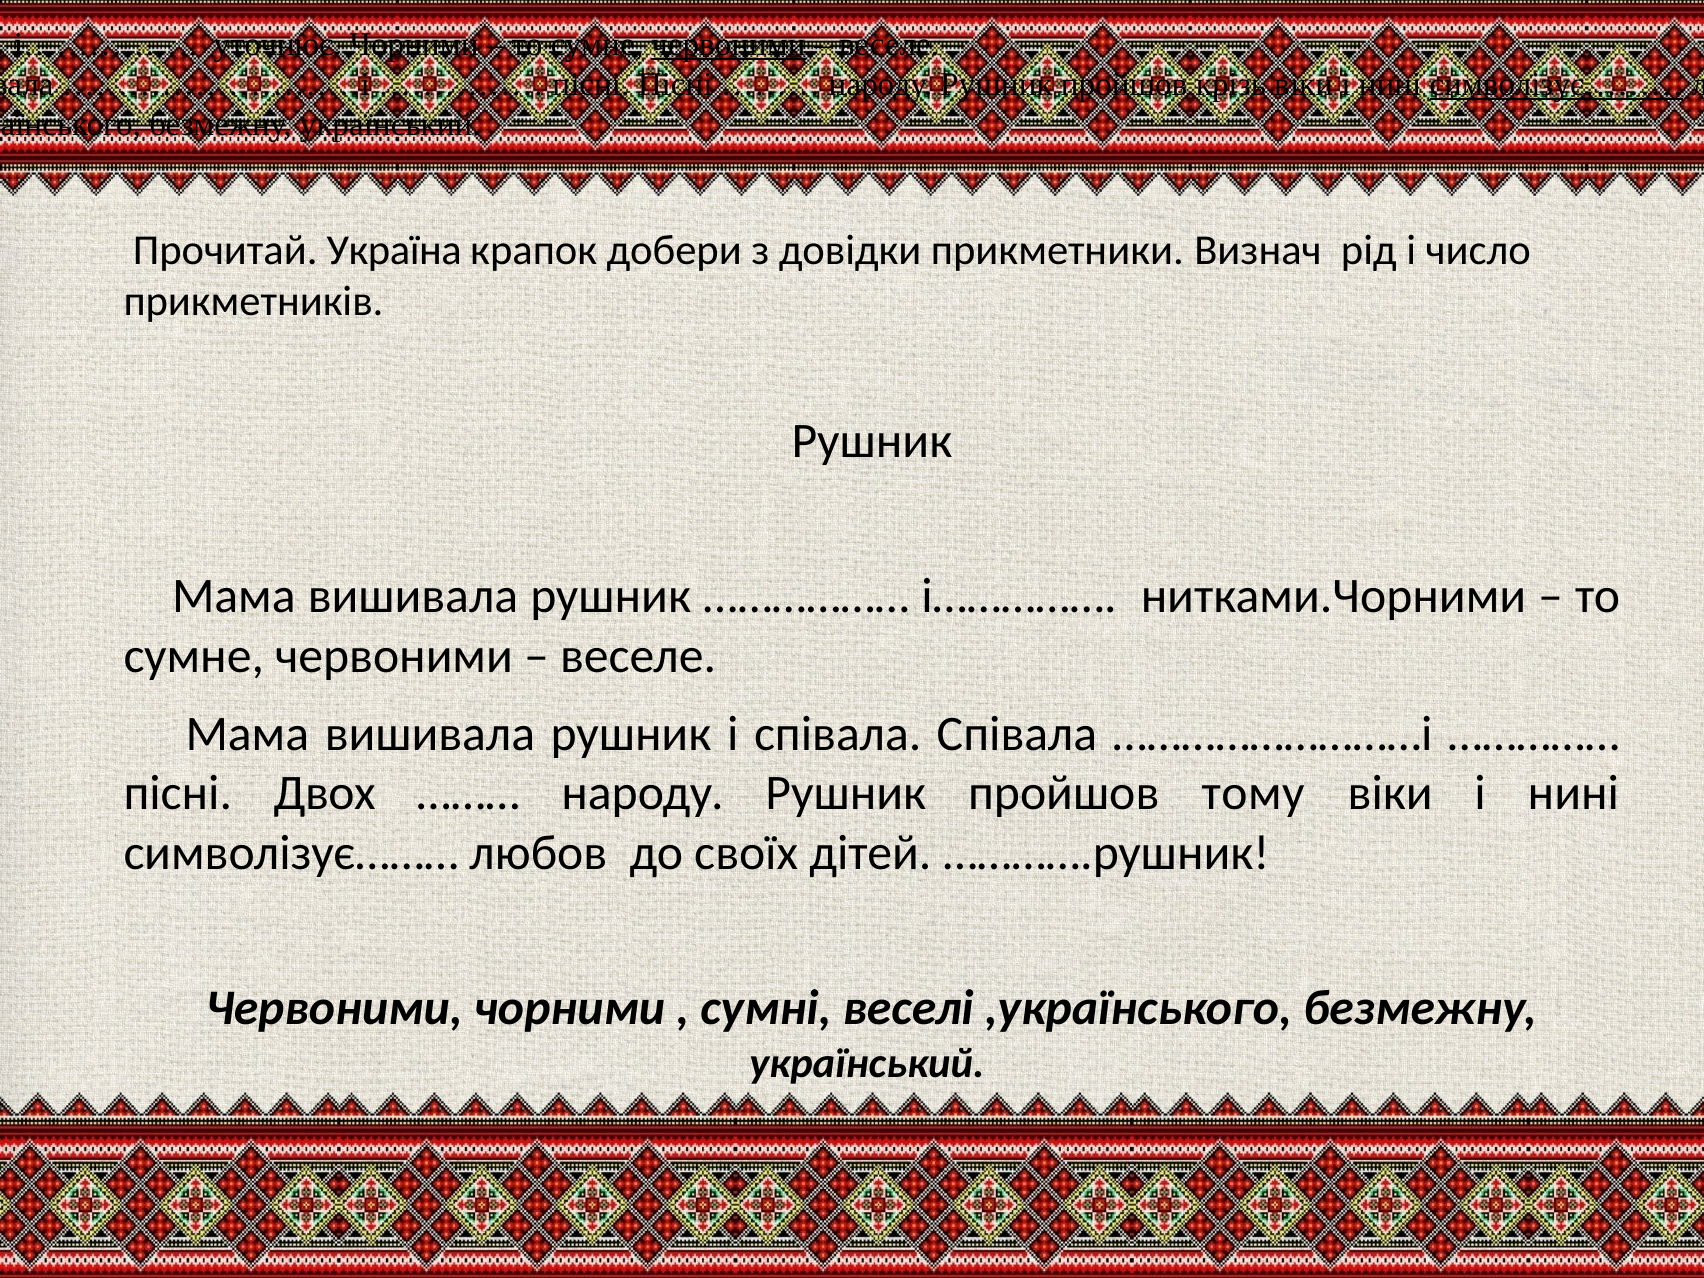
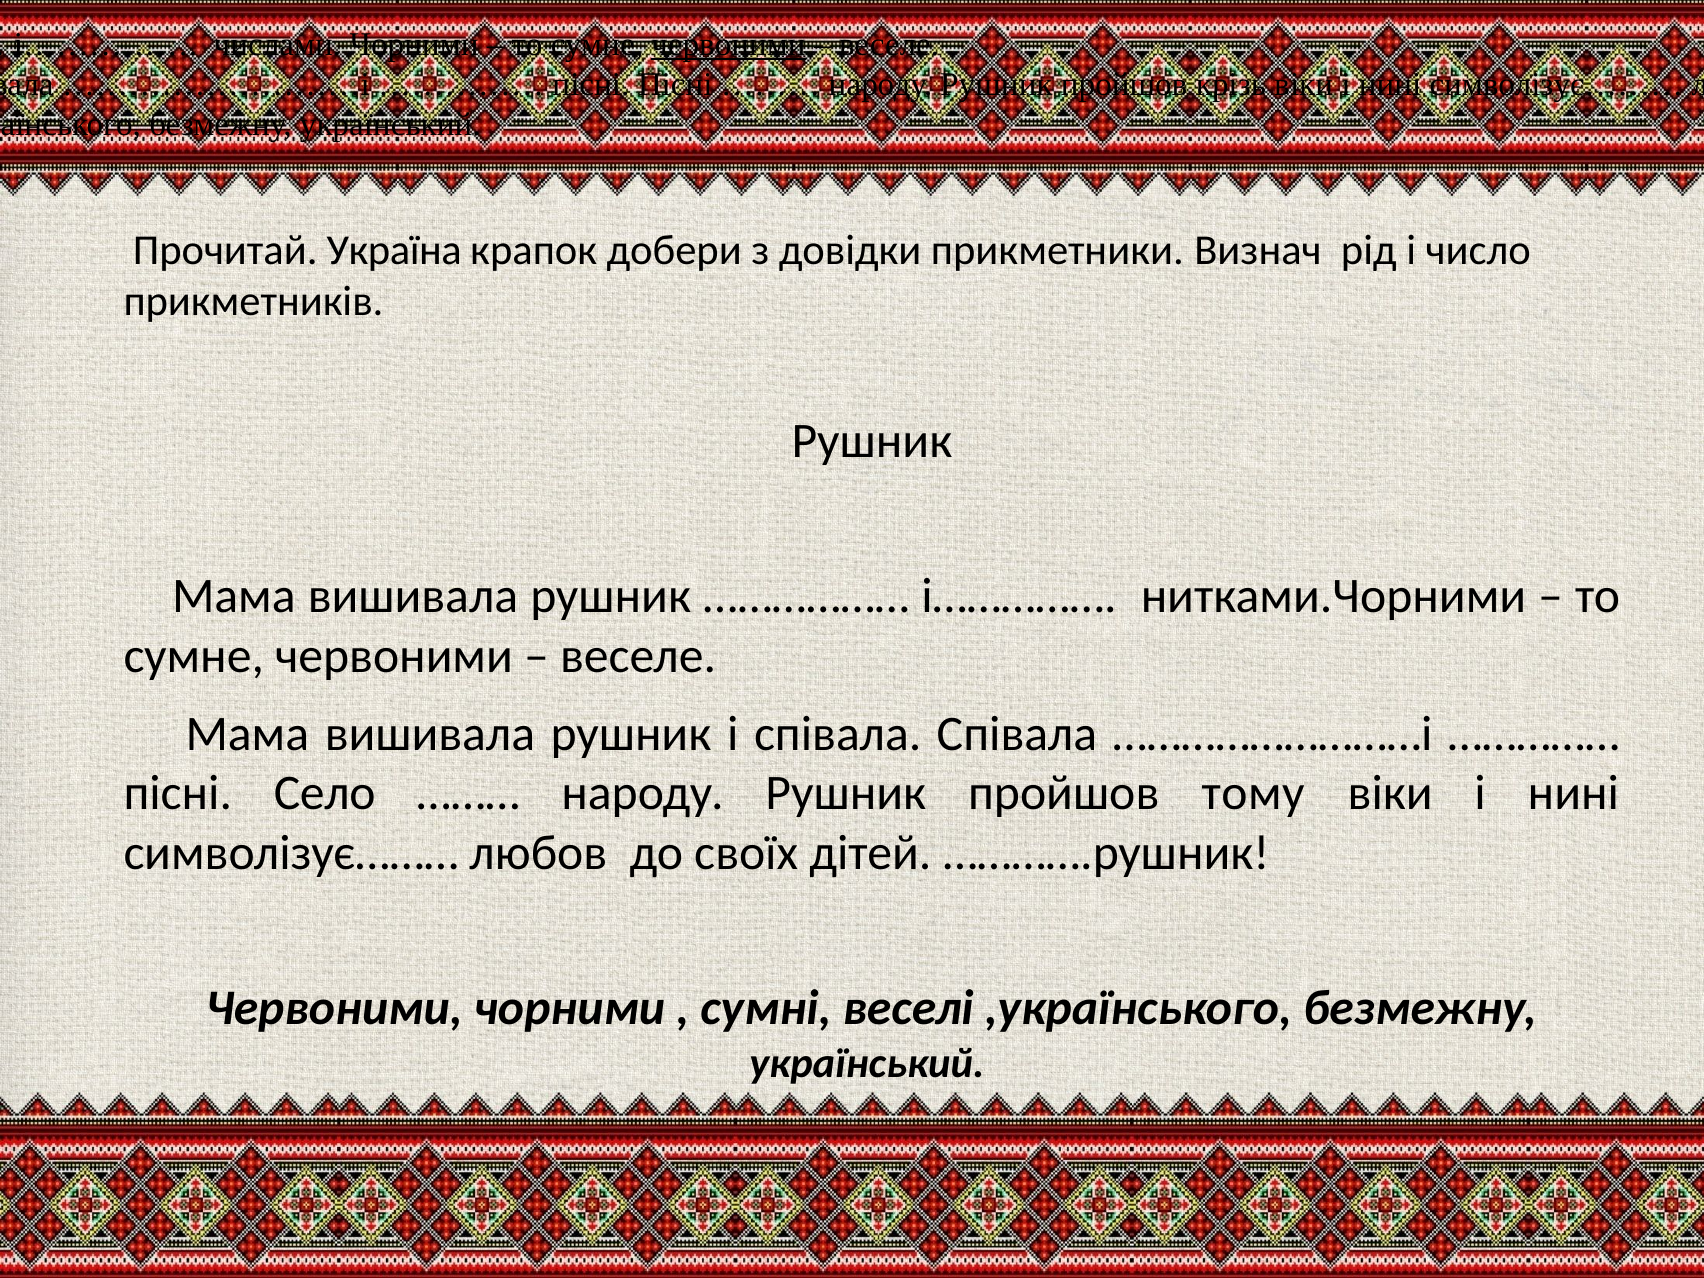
уточнює: уточнює -> числами (277, 45)
символізує……… underline: present -> none (1557, 85)
Двох: Двох -> Село (325, 793)
